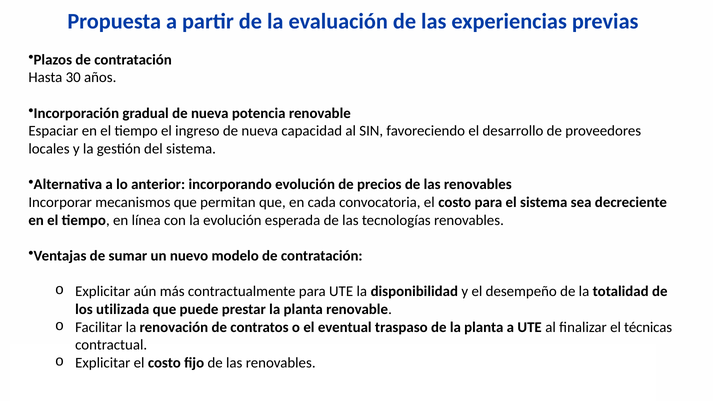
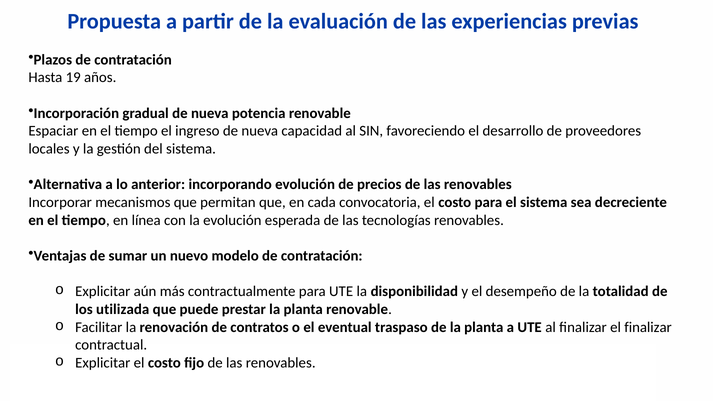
30: 30 -> 19 (73, 78)
el técnicas: técnicas -> finalizar (648, 327)
